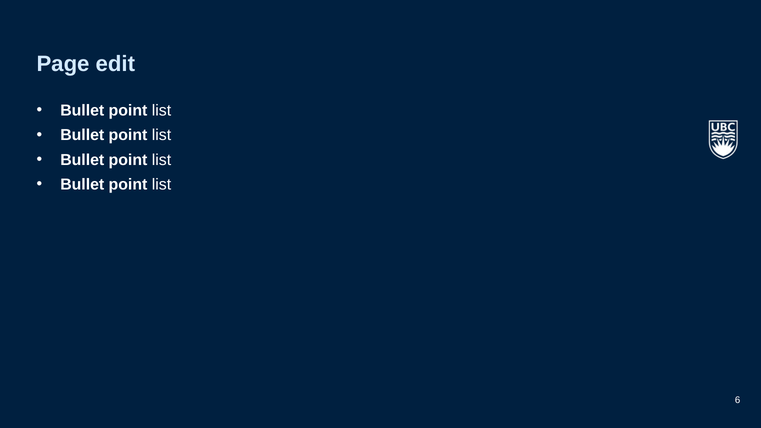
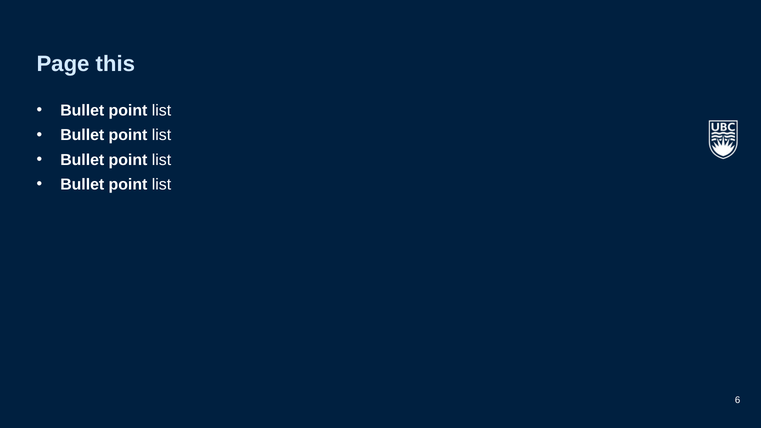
edit: edit -> this (115, 64)
